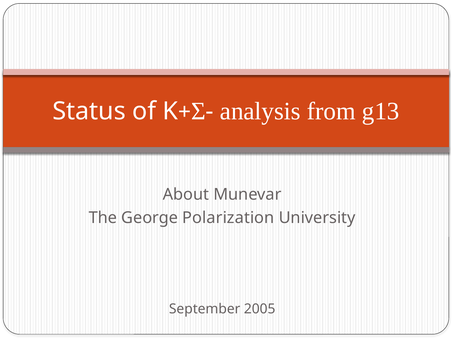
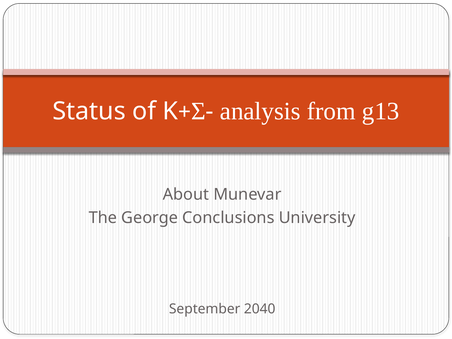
Polarization: Polarization -> Conclusions (228, 218)
2005: 2005 -> 2040 (260, 309)
